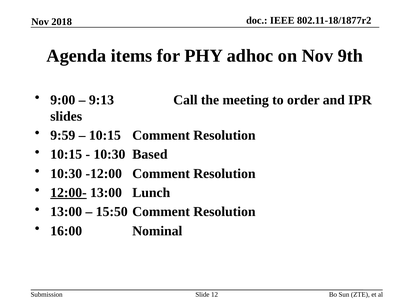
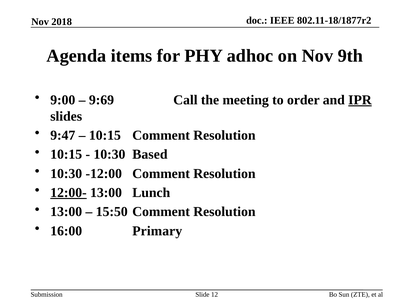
9:13: 9:13 -> 9:69 (102, 100)
IPR underline: none -> present (360, 100)
9:59: 9:59 -> 9:47 (63, 136)
Nominal: Nominal -> Primary (157, 231)
